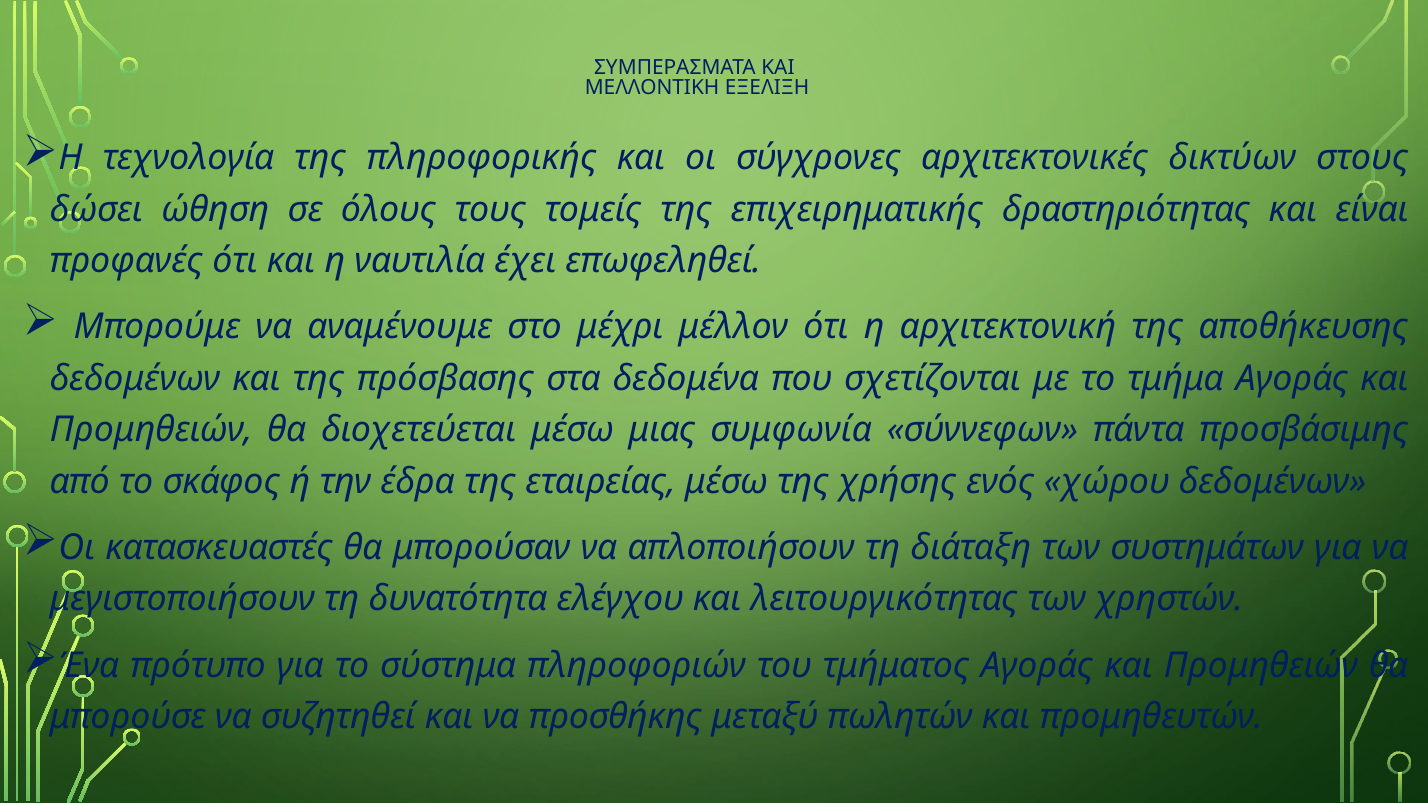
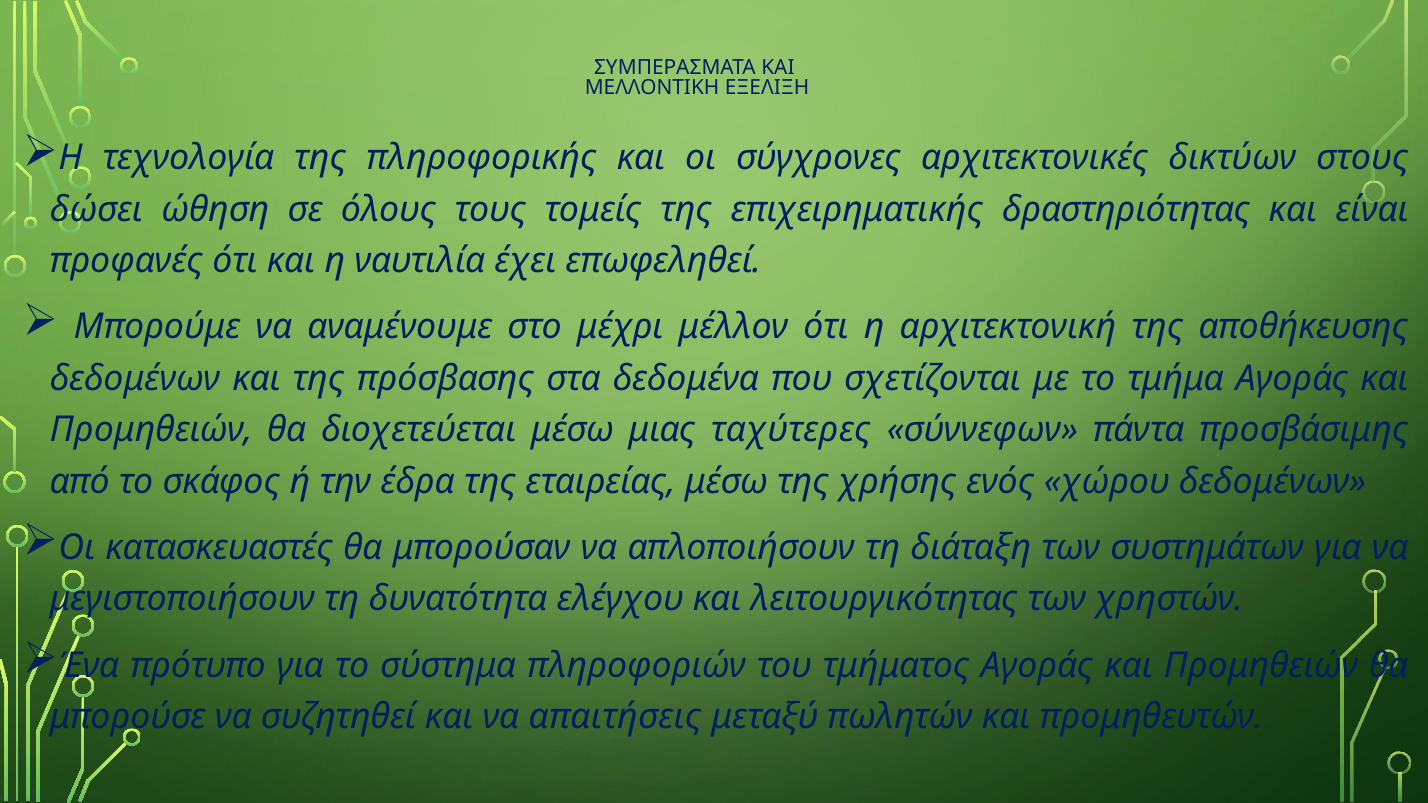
συμφωνία: συμφωνία -> ταχύτερες (791, 430)
προσθήκης: προσθήκης -> απαιτήσεις (615, 717)
